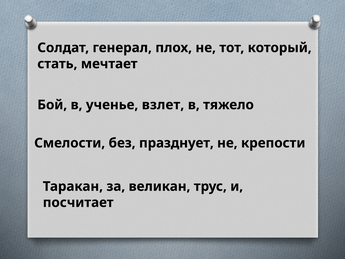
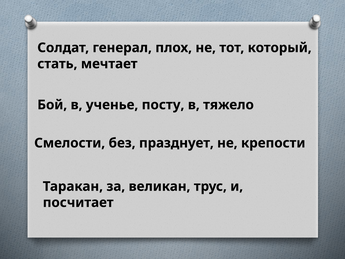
взлет: взлет -> посту (163, 105)
